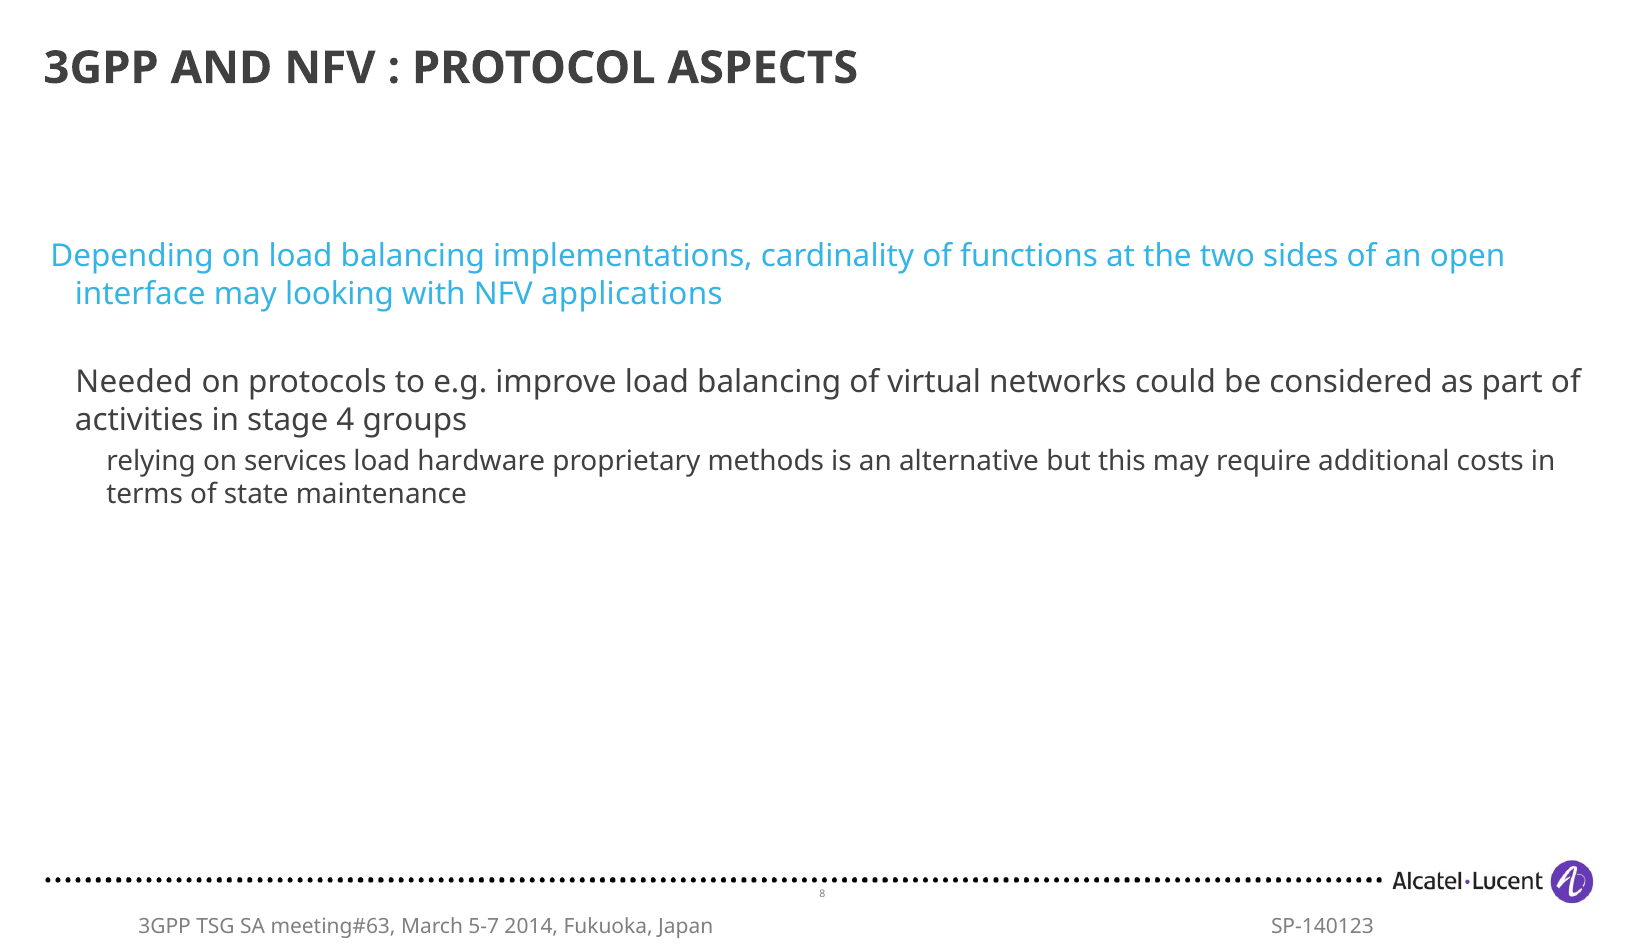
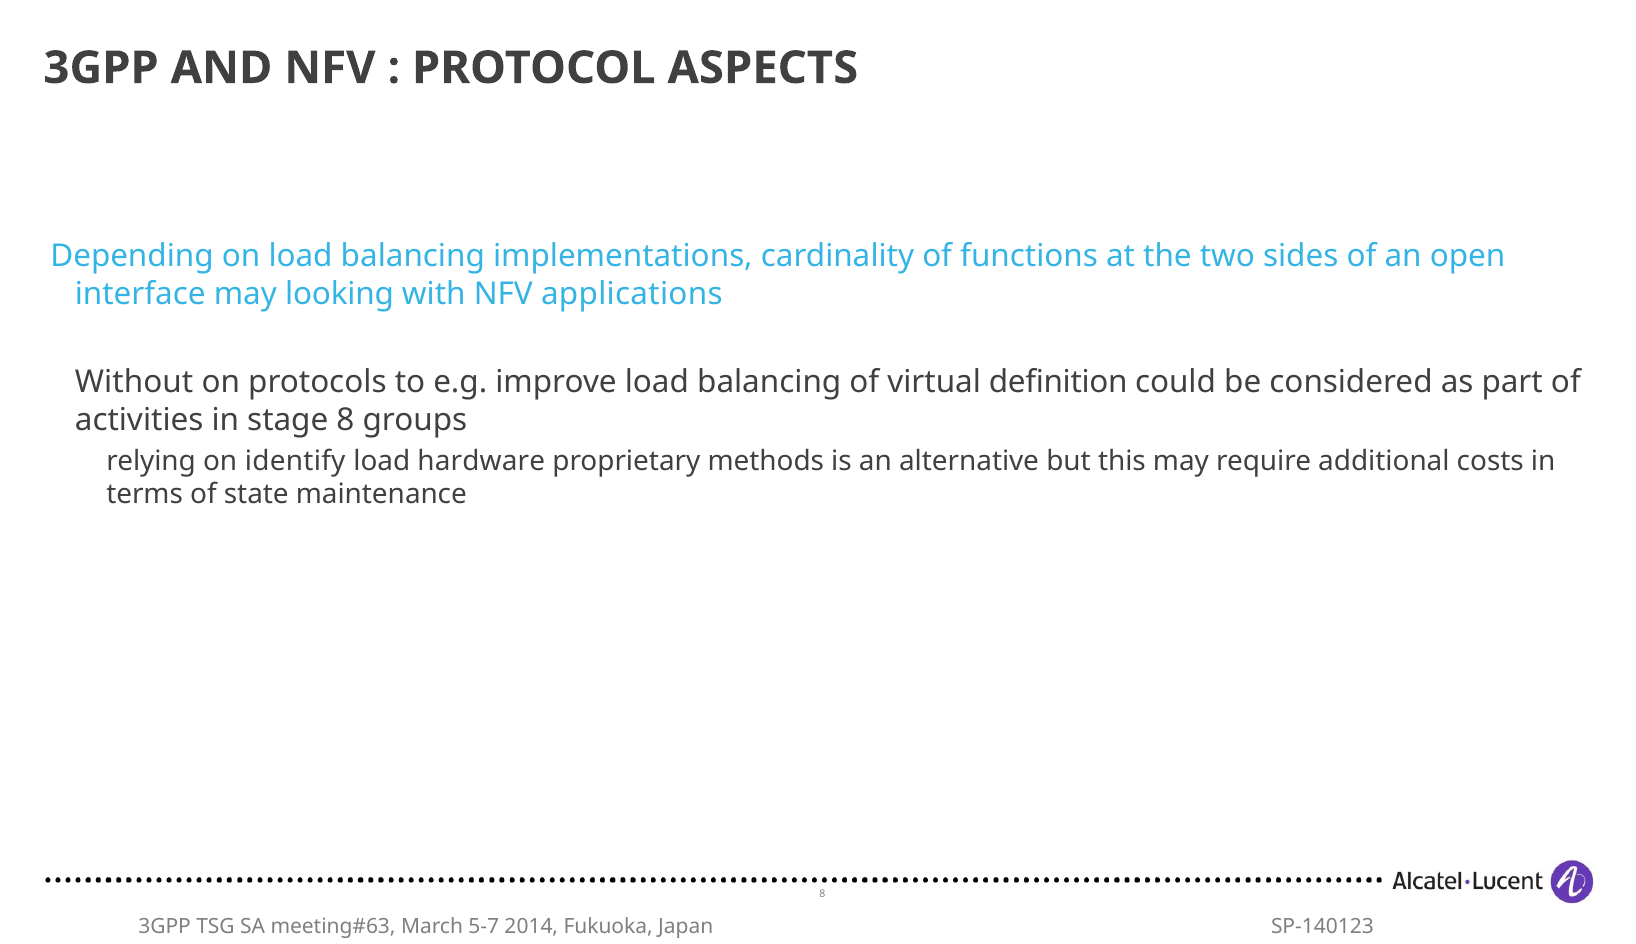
Needed: Needed -> Without (134, 382)
networks: networks -> definition (1058, 382)
stage 4: 4 -> 8 (345, 420)
services: services -> identify (295, 461)
